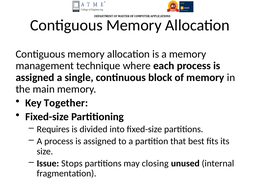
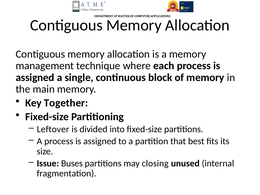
Requires: Requires -> Leftover (53, 129)
Stops: Stops -> Buses (72, 163)
